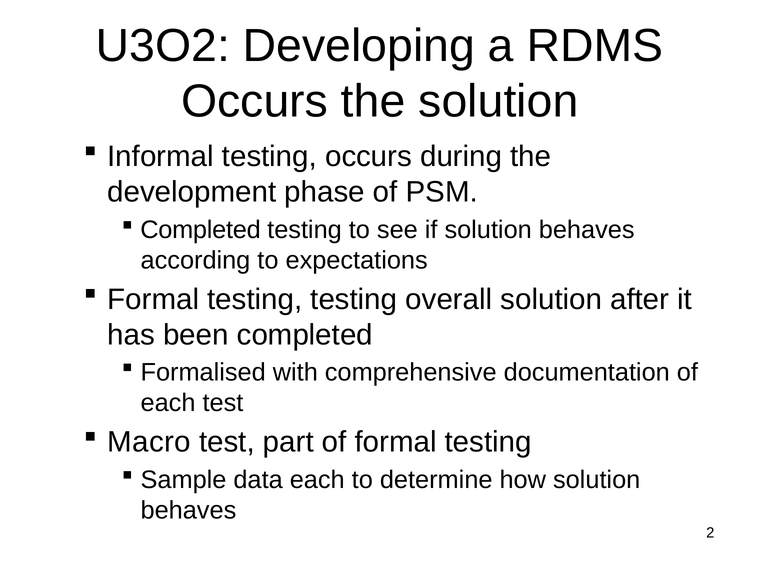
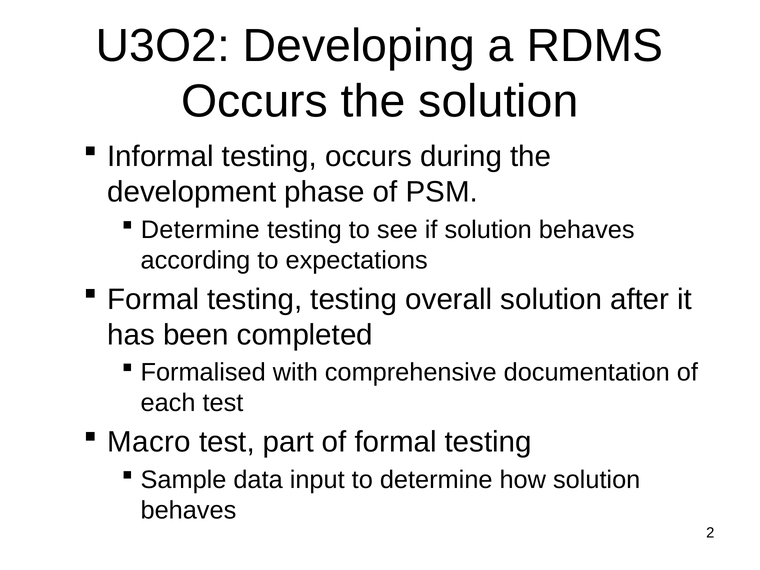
Completed: Completed -> Determine (200, 230)
data each: each -> input (317, 480)
